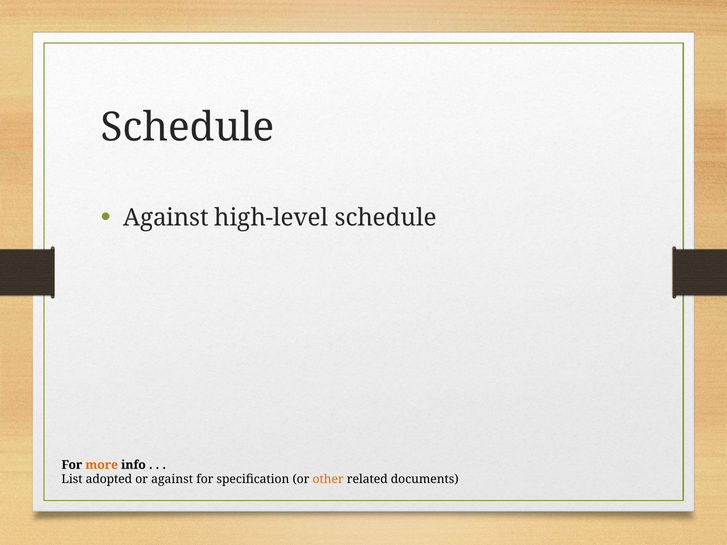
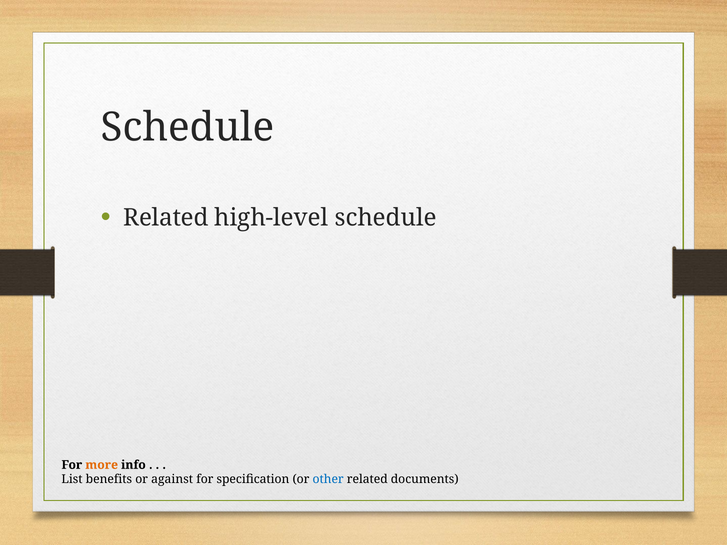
Against: Against -> Related (166, 218)
adopted: adopted -> benefits (109, 480)
other colour: orange -> blue (328, 480)
